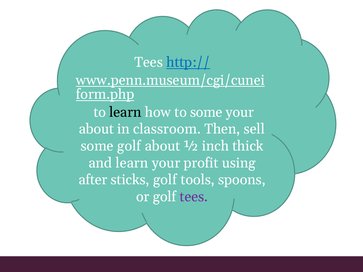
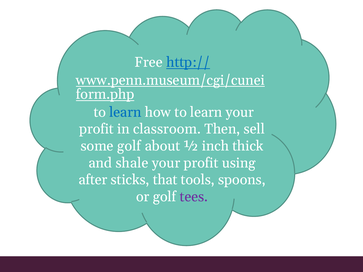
Tees: Tees -> Free (149, 62)
learn colour: black -> blue (125, 112)
how to some: some -> learn (206, 112)
about: about -> profit (96, 129)
and learn: learn -> shale (132, 163)
sticks golf: golf -> that (165, 180)
